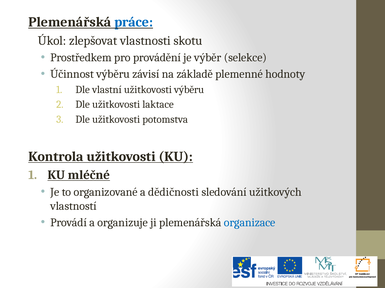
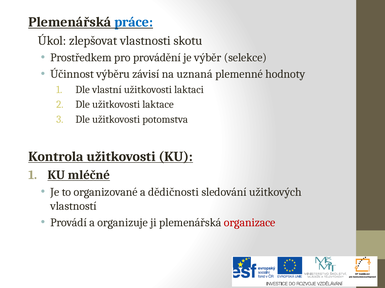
základě: základě -> uznaná (195, 74)
užitkovosti výběru: výběru -> laktaci (189, 90)
organizace colour: blue -> red (250, 223)
